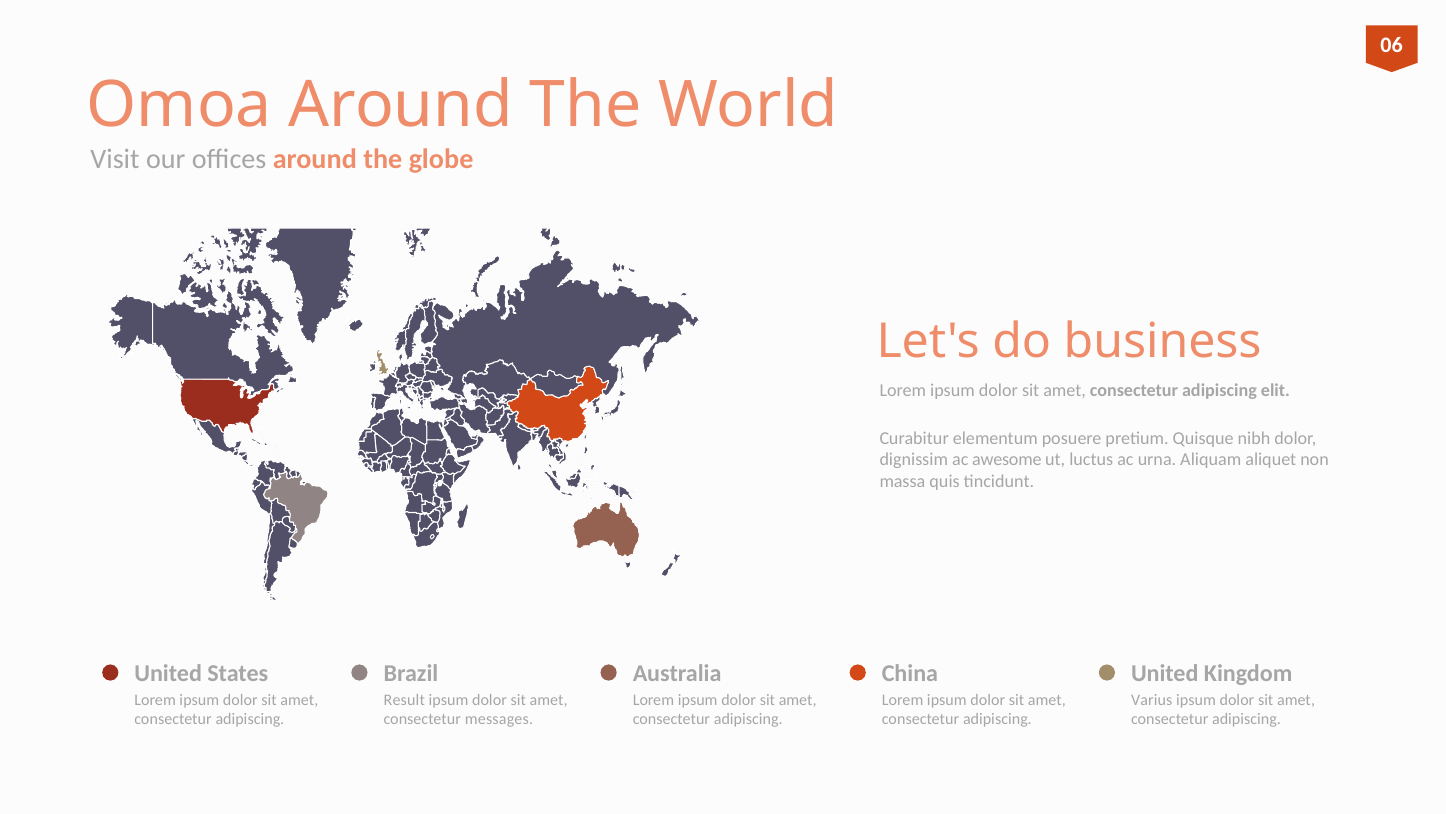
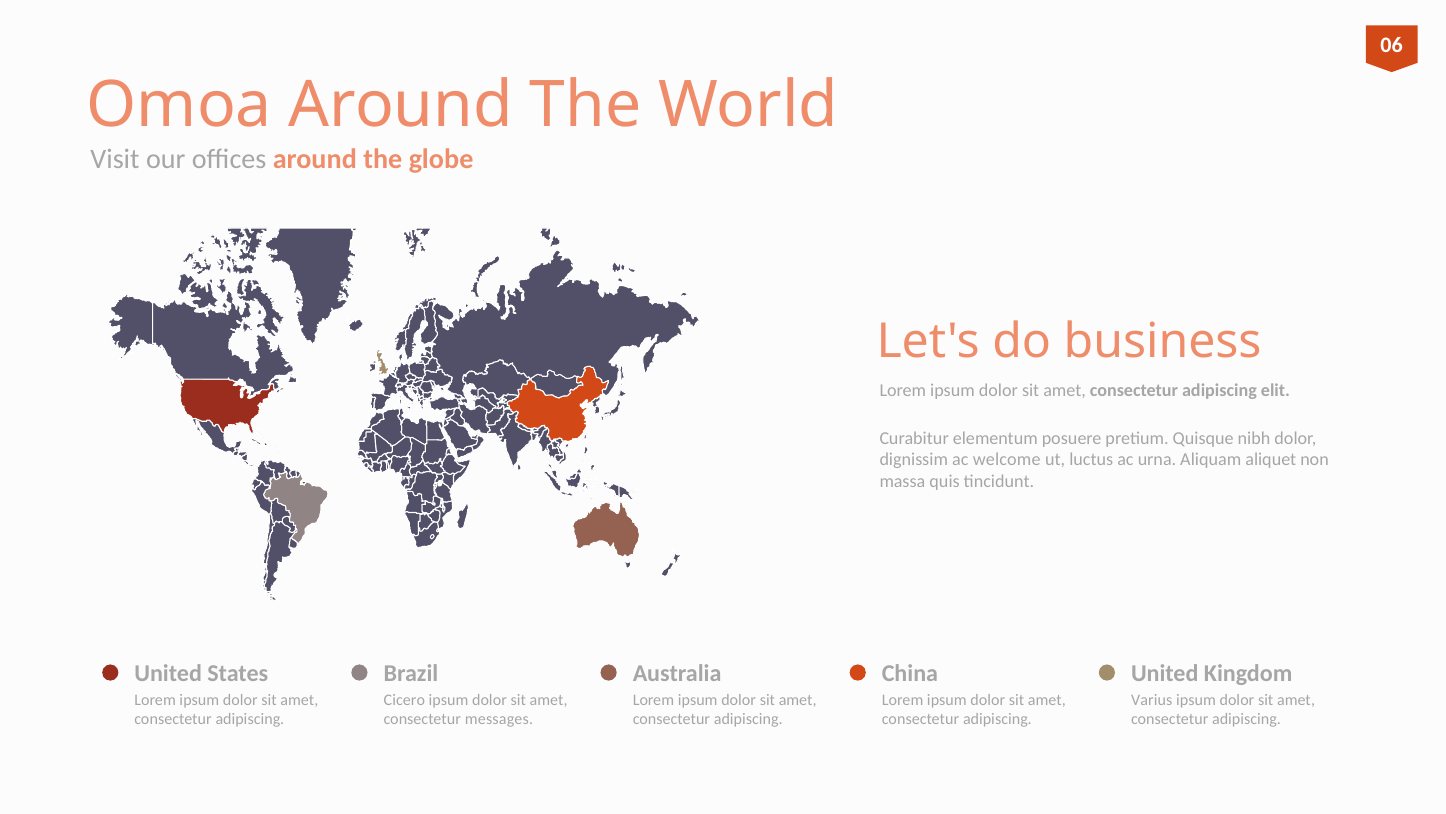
awesome: awesome -> welcome (1007, 460)
Result: Result -> Cicero (404, 700)
